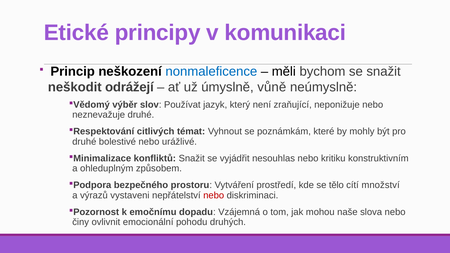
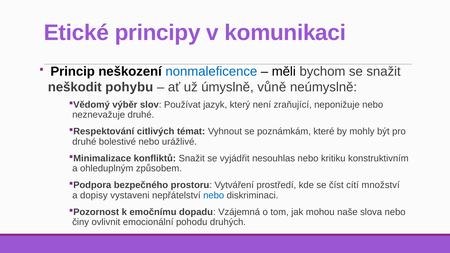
odrážejí: odrážejí -> pohybu (129, 87)
tělo: tělo -> číst (336, 185)
výrazů: výrazů -> dopisy (94, 195)
nebo colour: red -> blue (214, 195)
